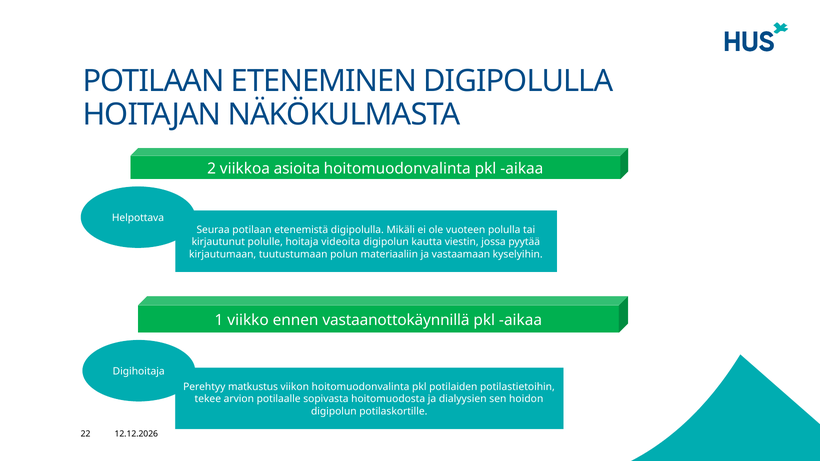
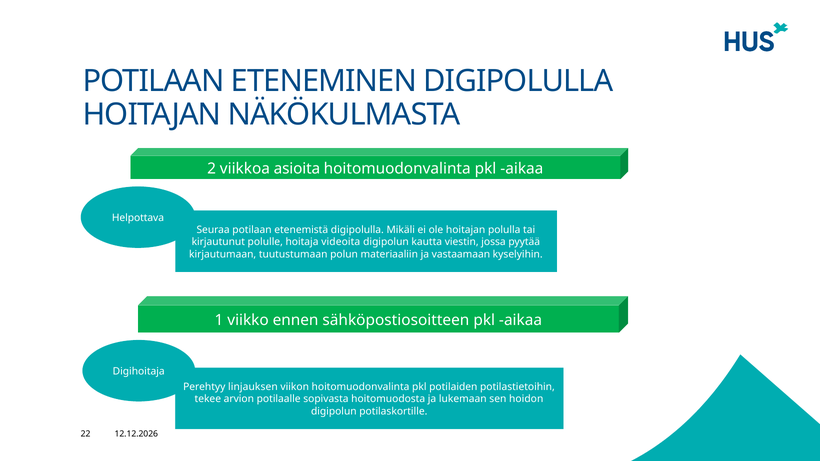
ole vuoteen: vuoteen -> hoitajan (466, 230)
vastaanottokäynnillä: vastaanottokäynnillä -> sähköpostiosoitteen (396, 320)
matkustus: matkustus -> linjauksen (253, 387)
dialyysien: dialyysien -> lukemaan (463, 399)
